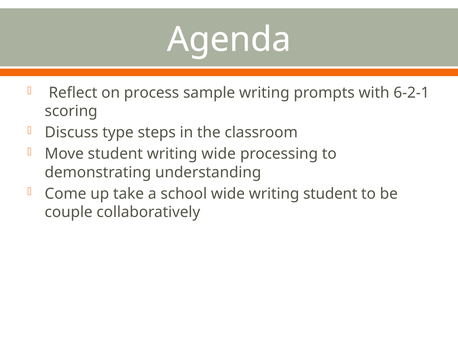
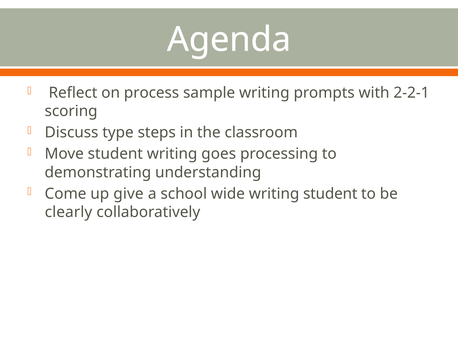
6-2-1: 6-2-1 -> 2-2-1 (411, 93)
writing wide: wide -> goes (219, 154)
take: take -> give (128, 193)
couple: couple -> clearly (69, 212)
